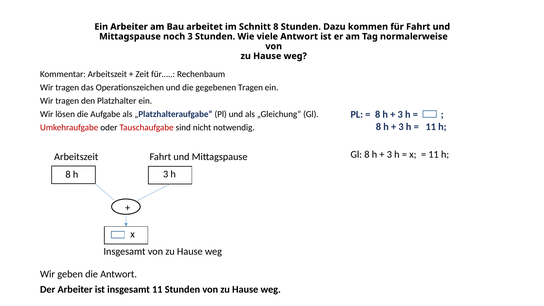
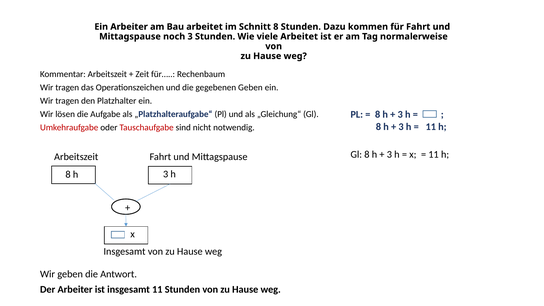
viele Antwort: Antwort -> Arbeitet (299, 37)
gegebenen Tragen: Tragen -> Geben (250, 88)
